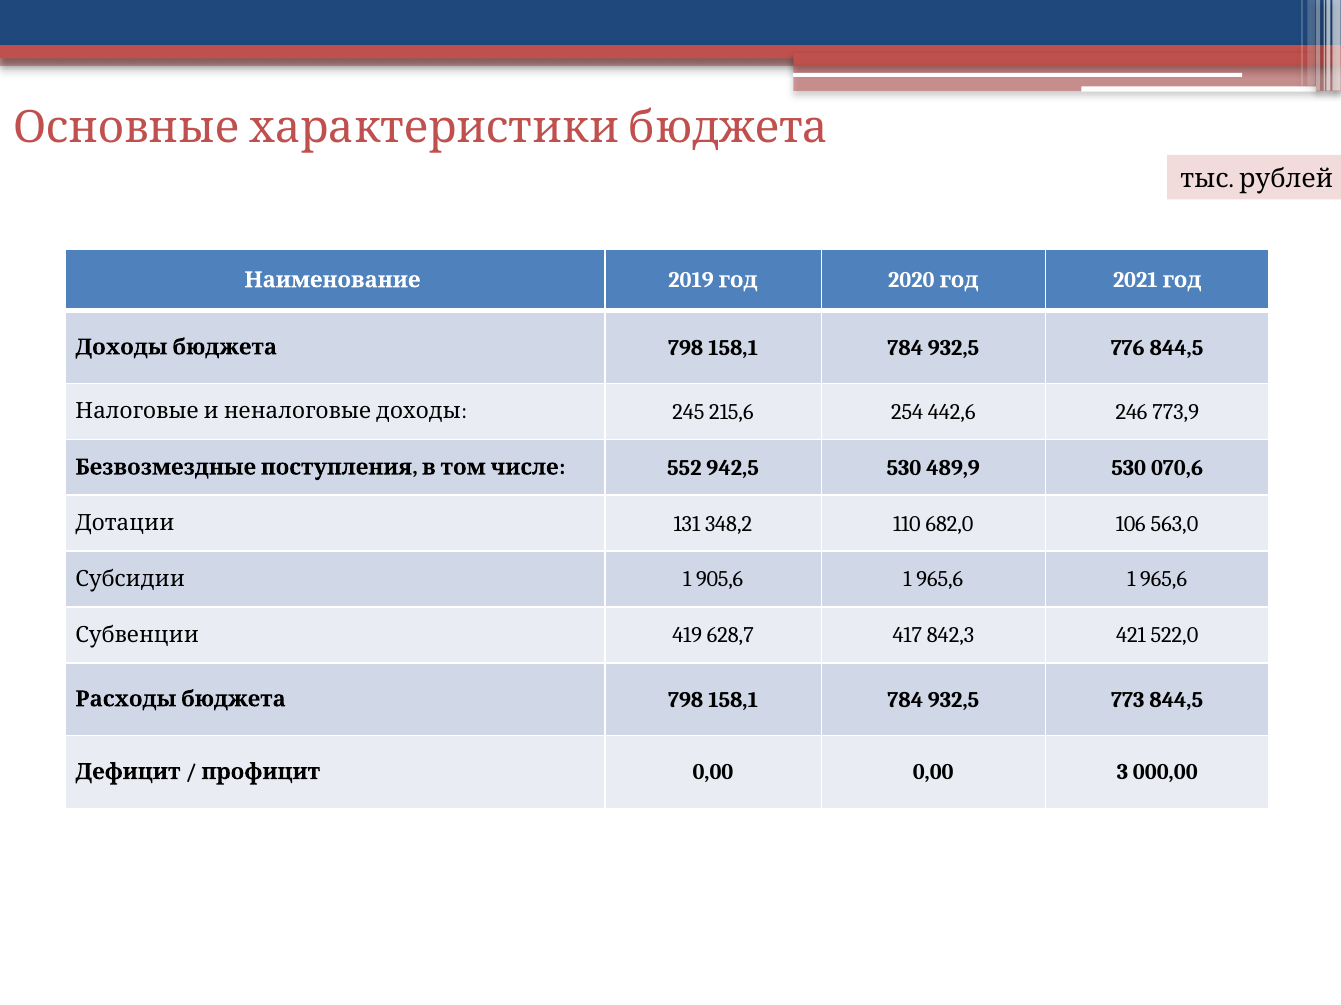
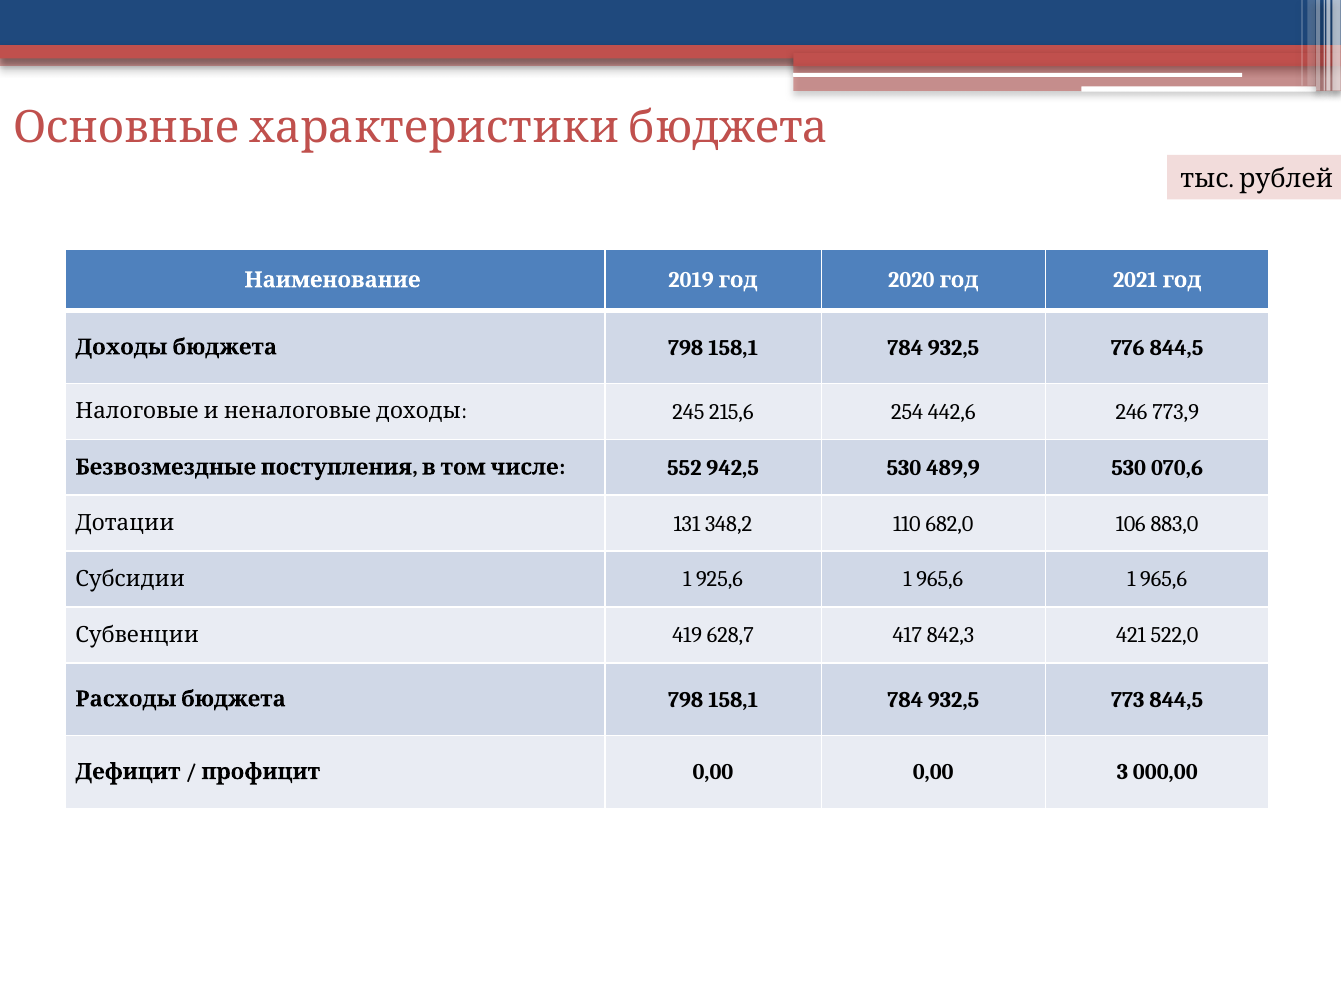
563,0: 563,0 -> 883,0 (1175, 524)
905,6: 905,6 -> 925,6 (720, 580)
